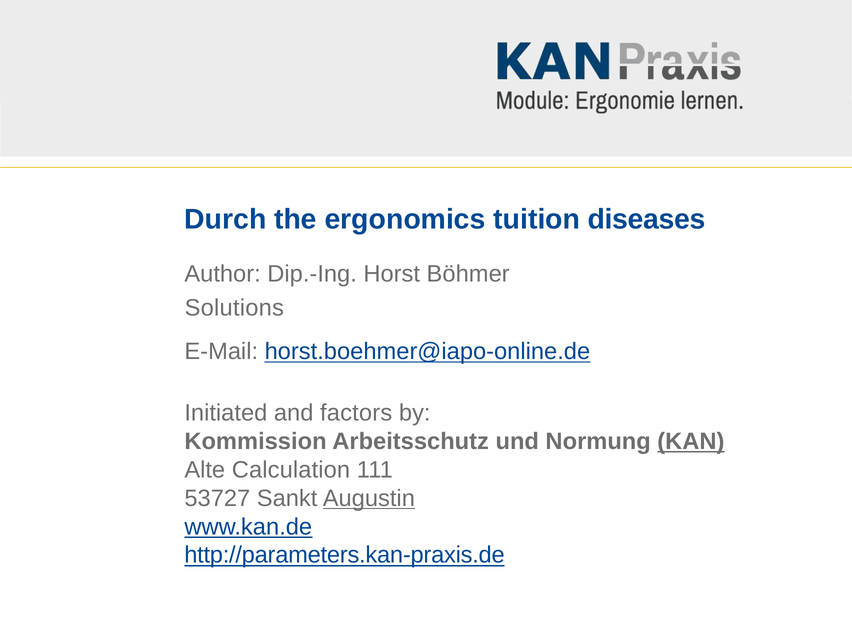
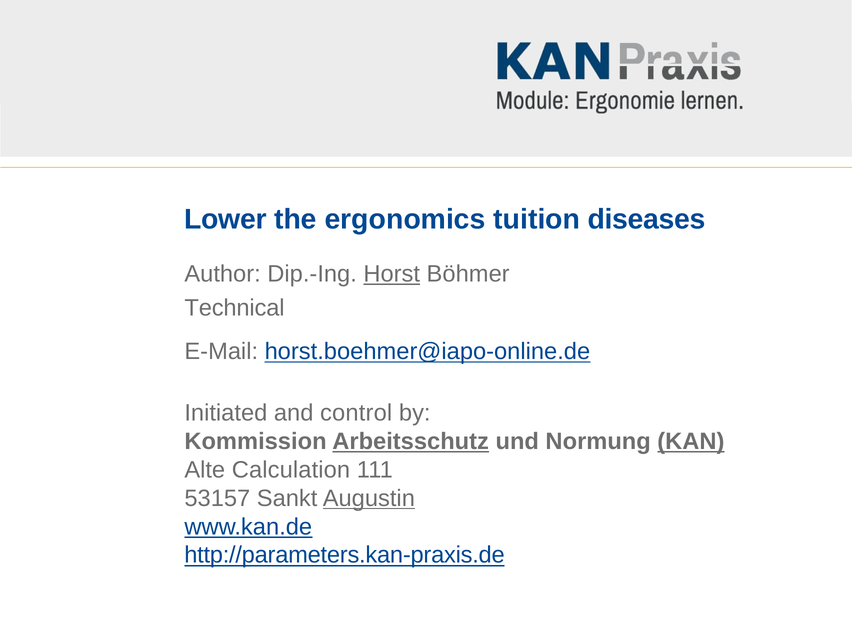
Durch: Durch -> Lower (226, 219)
Horst underline: none -> present (392, 274)
Solutions: Solutions -> Technical (235, 308)
factors: factors -> control (356, 413)
Arbeitsschutz underline: none -> present (411, 442)
53727: 53727 -> 53157 (217, 498)
